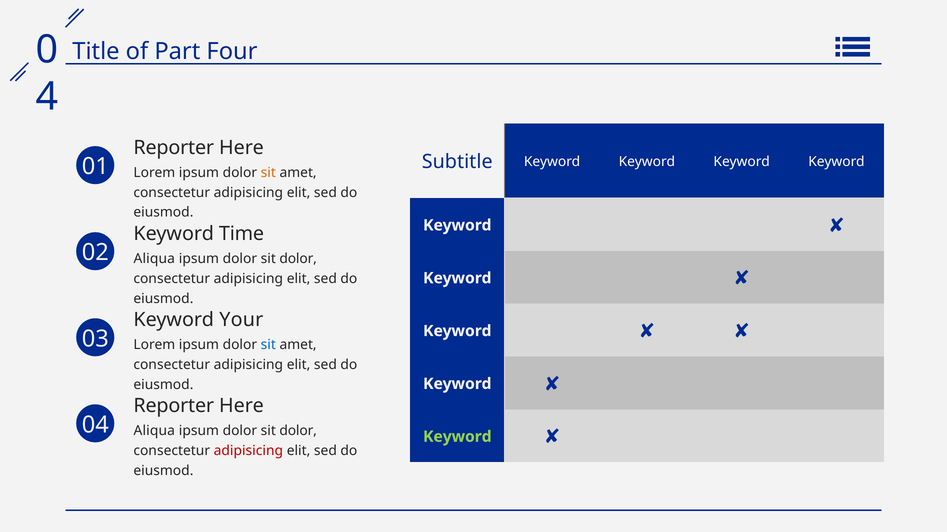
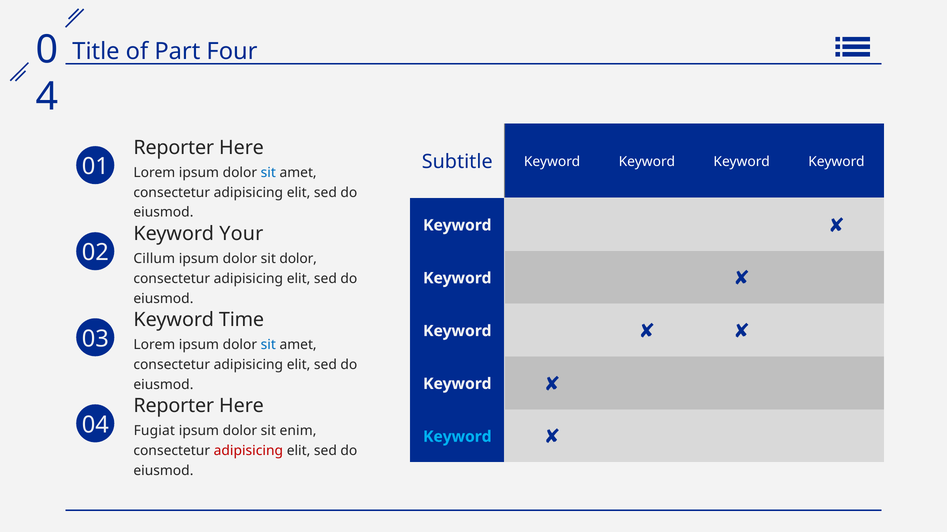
sit colour: orange -> blue (268, 173)
Time: Time -> Your (241, 234)
Aliqua: Aliqua -> Cillum (154, 259)
Your: Your -> Time (242, 320)
Aliqua: Aliqua -> Fugiat (154, 431)
dolor: dolor -> enim (298, 431)
Keyword colour: light green -> light blue (457, 437)
